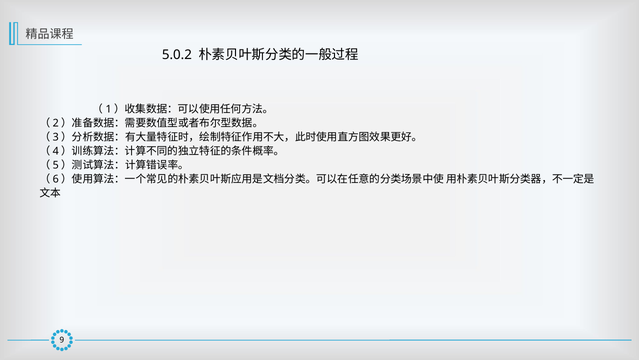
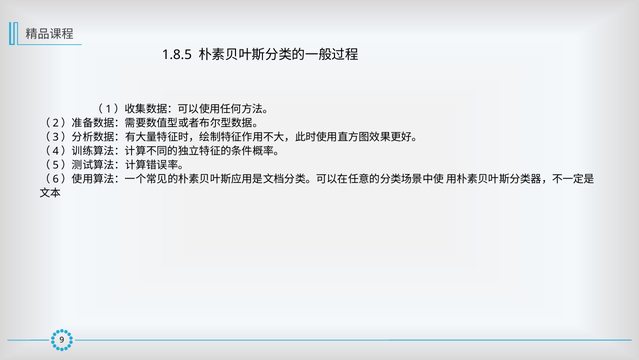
5.0.2: 5.0.2 -> 1.8.5 (177, 55)
